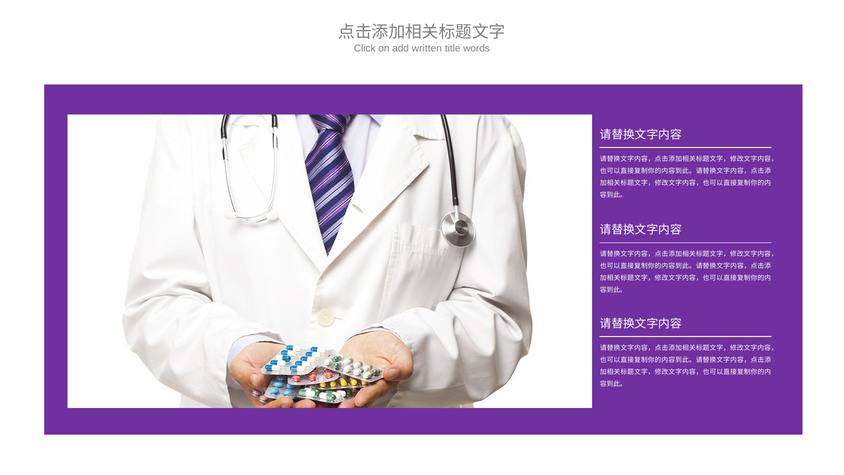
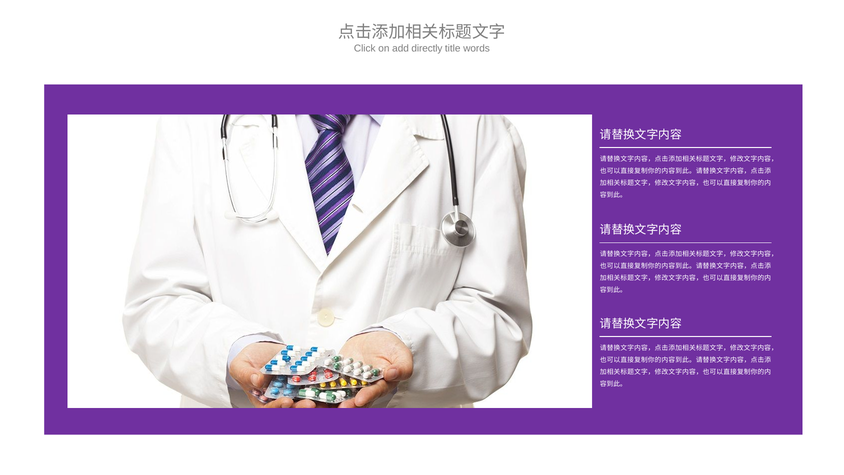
written: written -> directly (427, 48)
